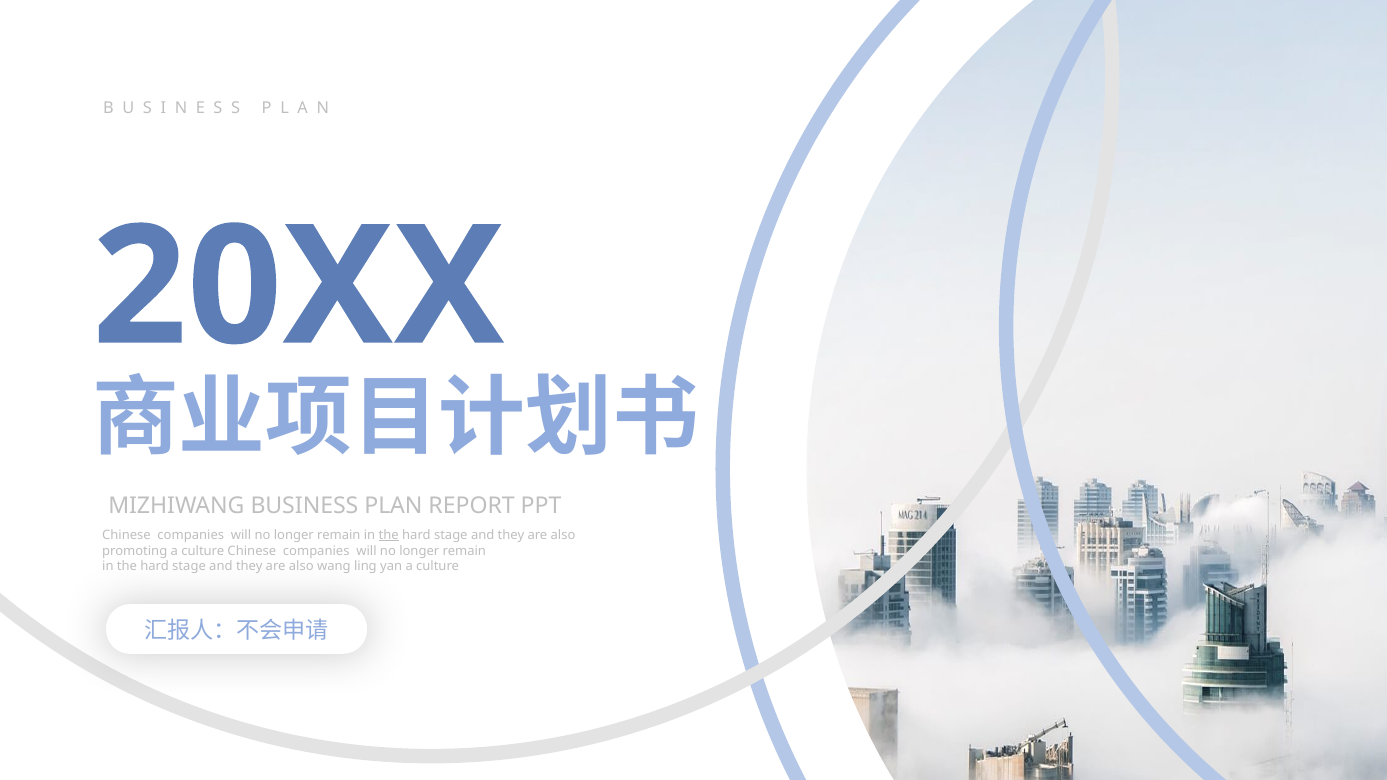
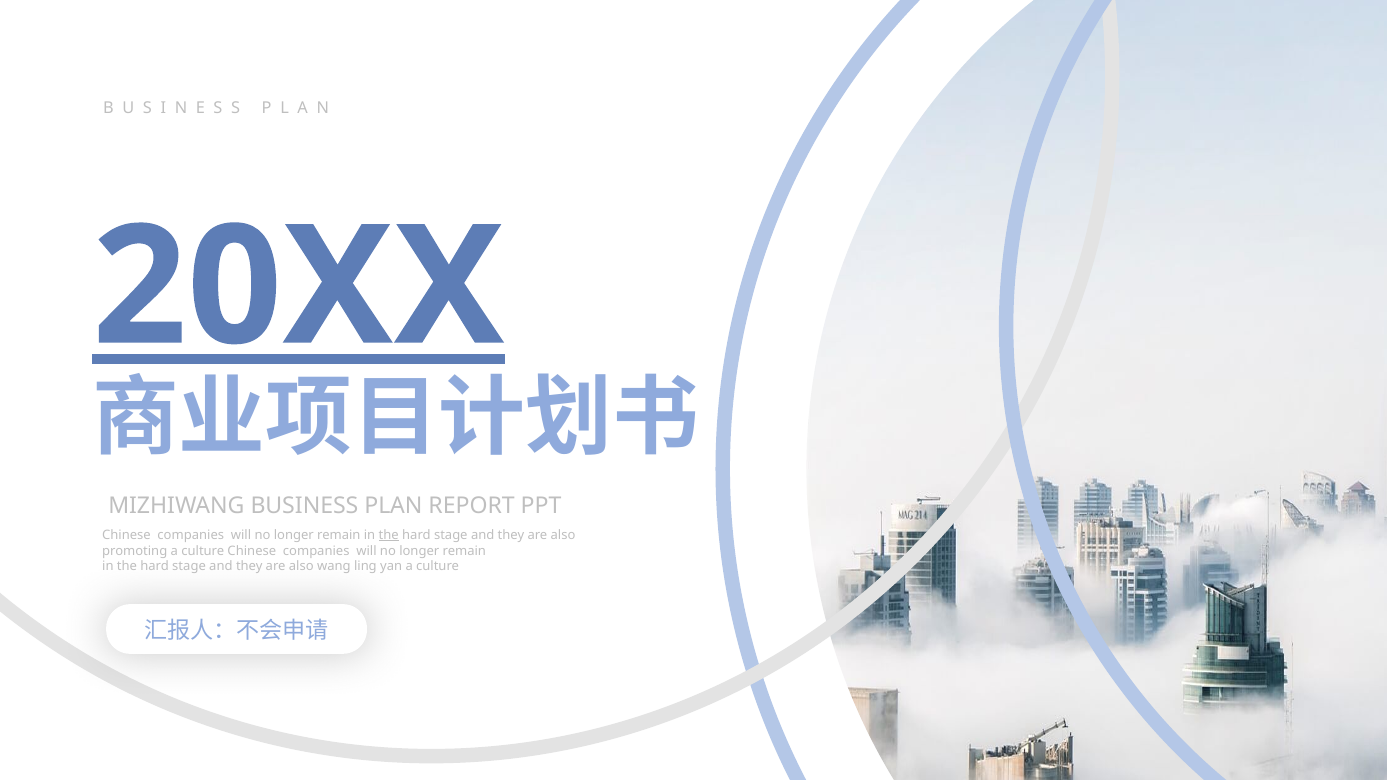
20XX underline: none -> present (298, 288)
